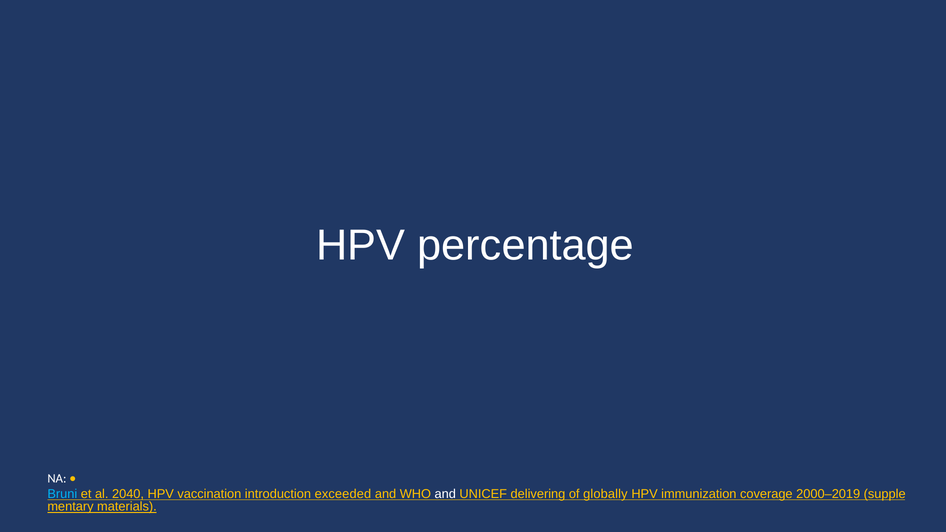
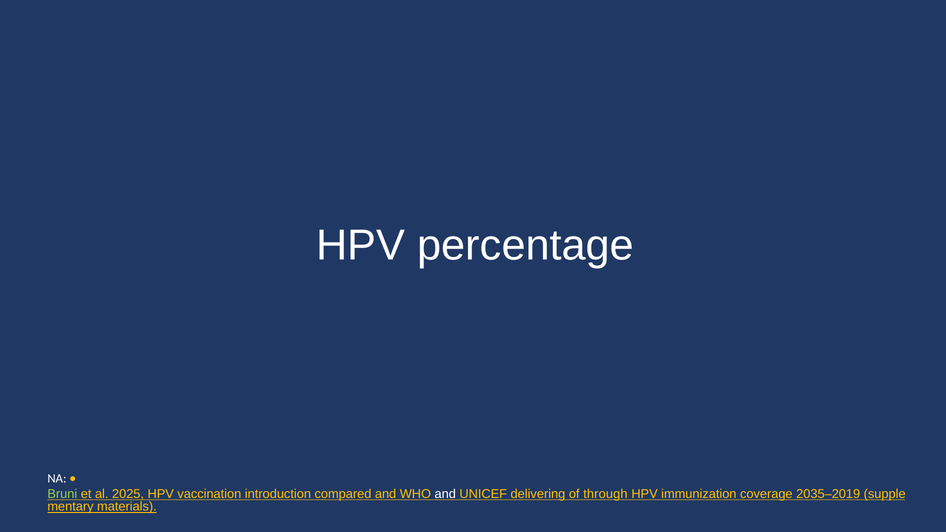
Bruni colour: light blue -> light green (62, 494)
2040: 2040 -> 2025 (128, 494)
exceeded: exceeded -> compared (343, 494)
globally: globally -> through (605, 494)
2000–2019: 2000–2019 -> 2035–2019 (828, 494)
